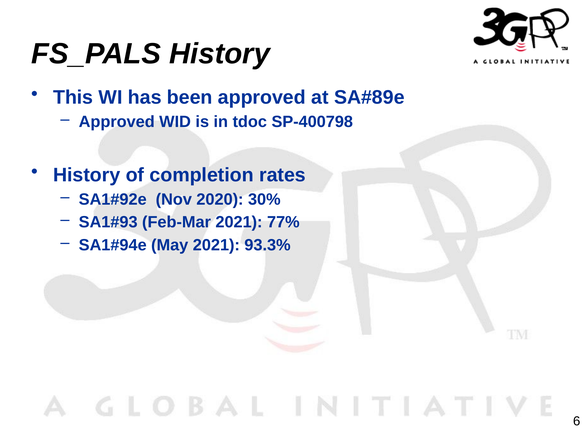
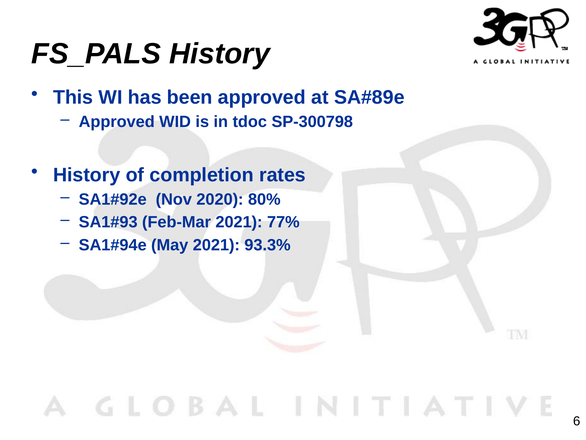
SP-400798: SP-400798 -> SP-300798 (312, 122)
30%: 30% -> 80% (264, 199)
